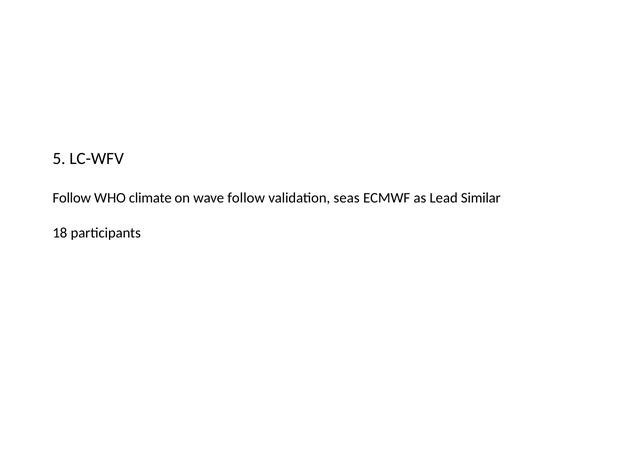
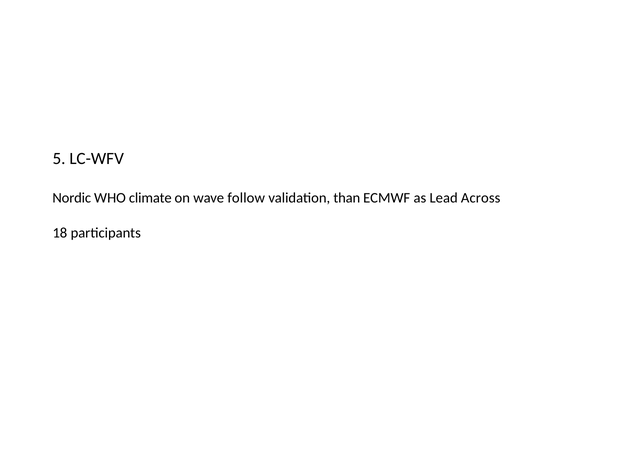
Follow: Follow -> Nordic (72, 198)
seas: seas -> than (347, 198)
Similar: Similar -> Across (481, 198)
